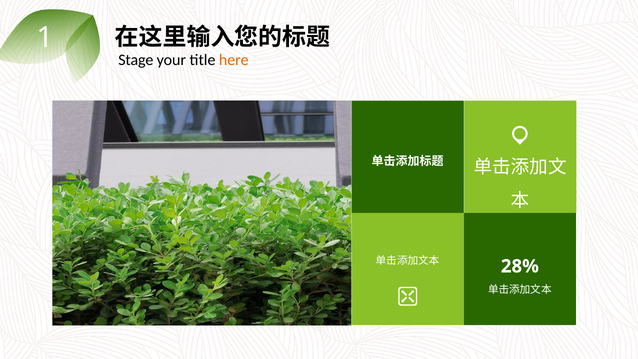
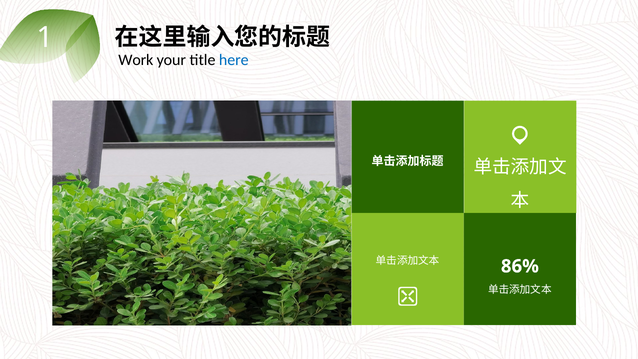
Stage: Stage -> Work (136, 60)
here colour: orange -> blue (234, 60)
28%: 28% -> 86% (520, 266)
